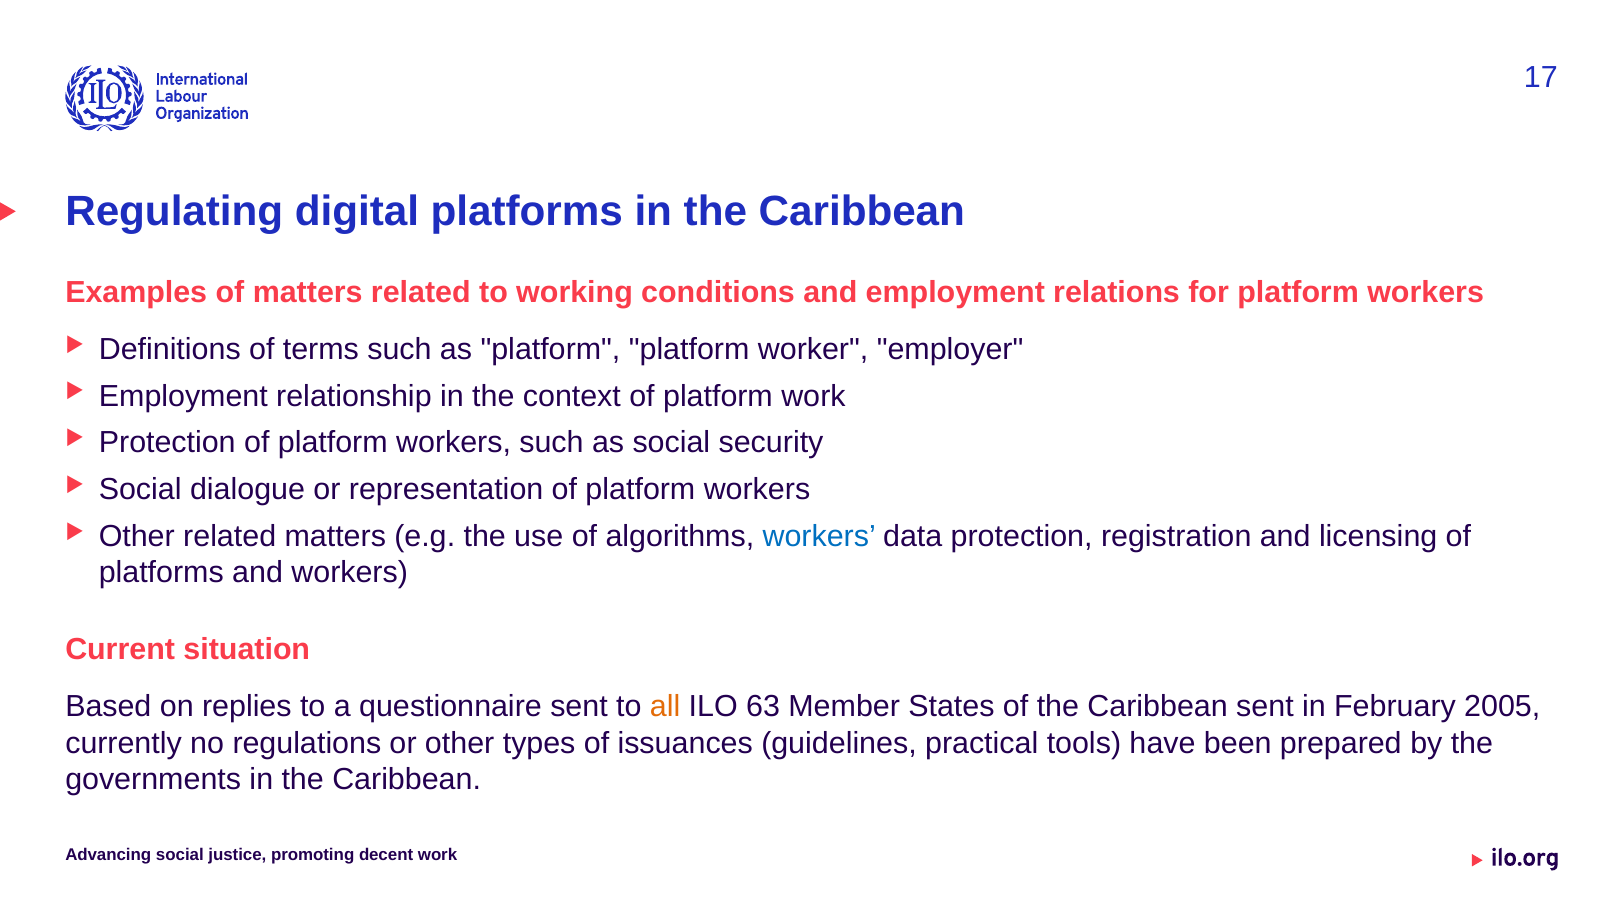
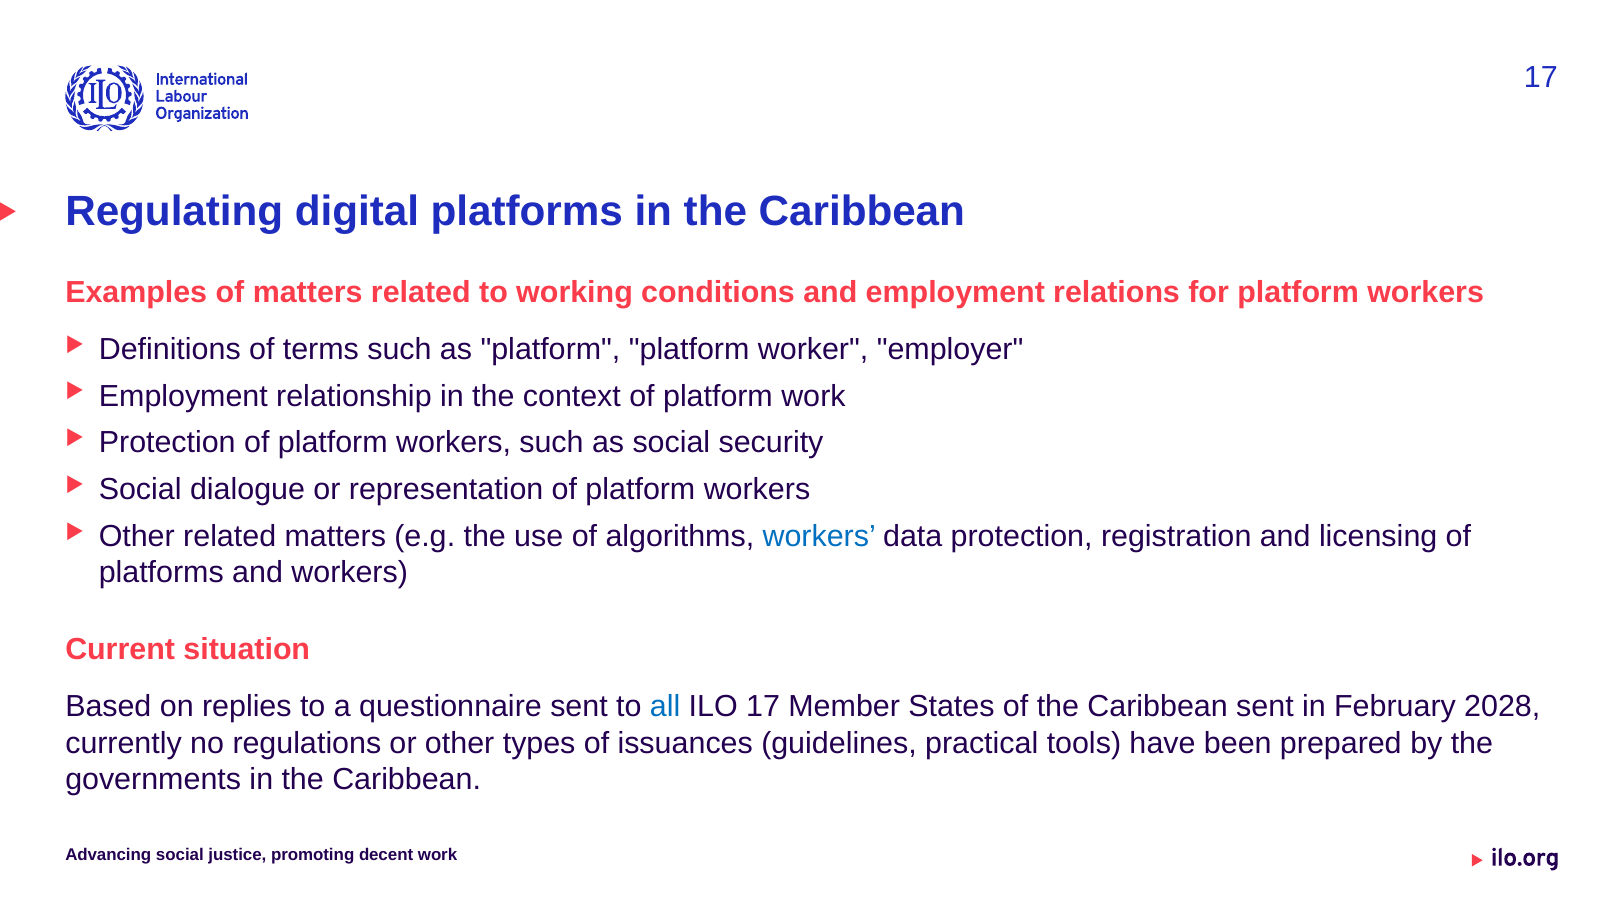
all colour: orange -> blue (665, 706)
ILO 63: 63 -> 17 (763, 706)
2005: 2005 -> 2028 (1502, 706)
